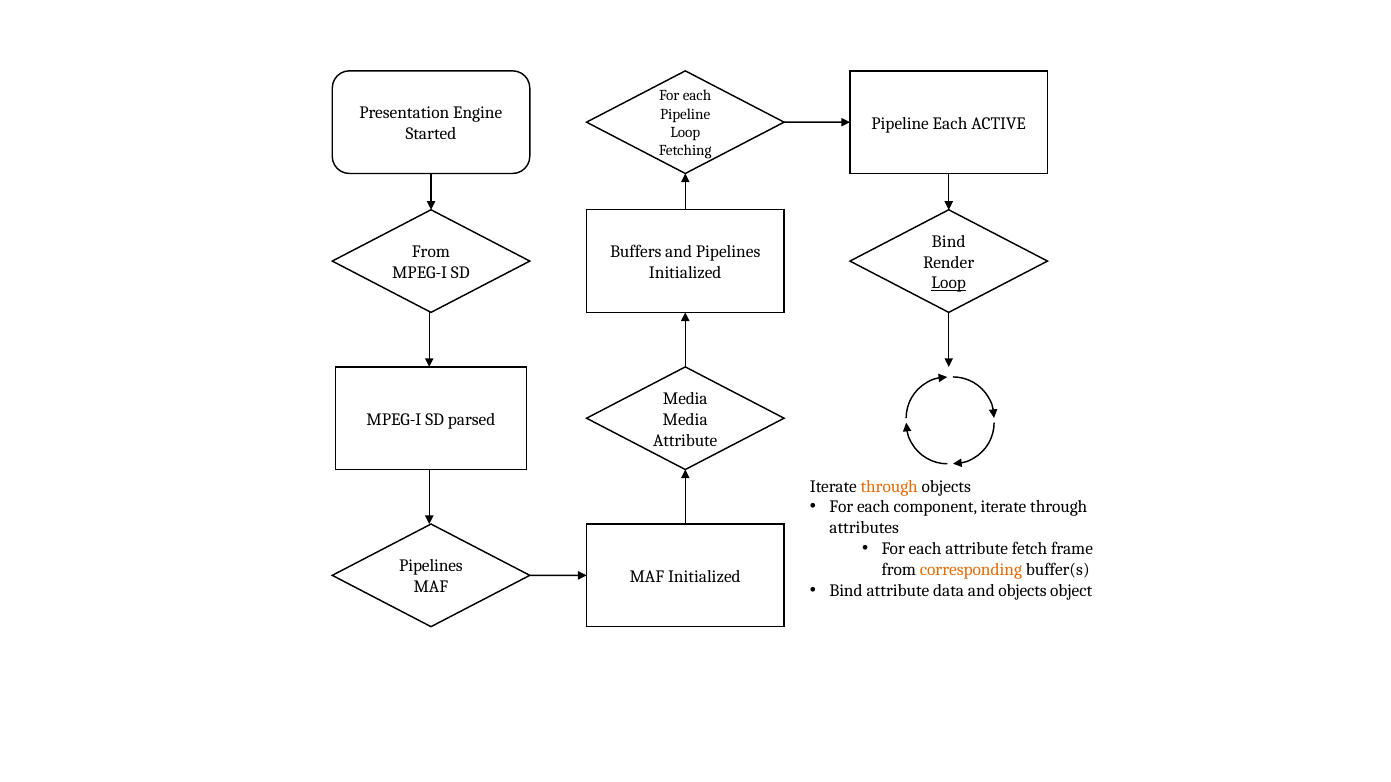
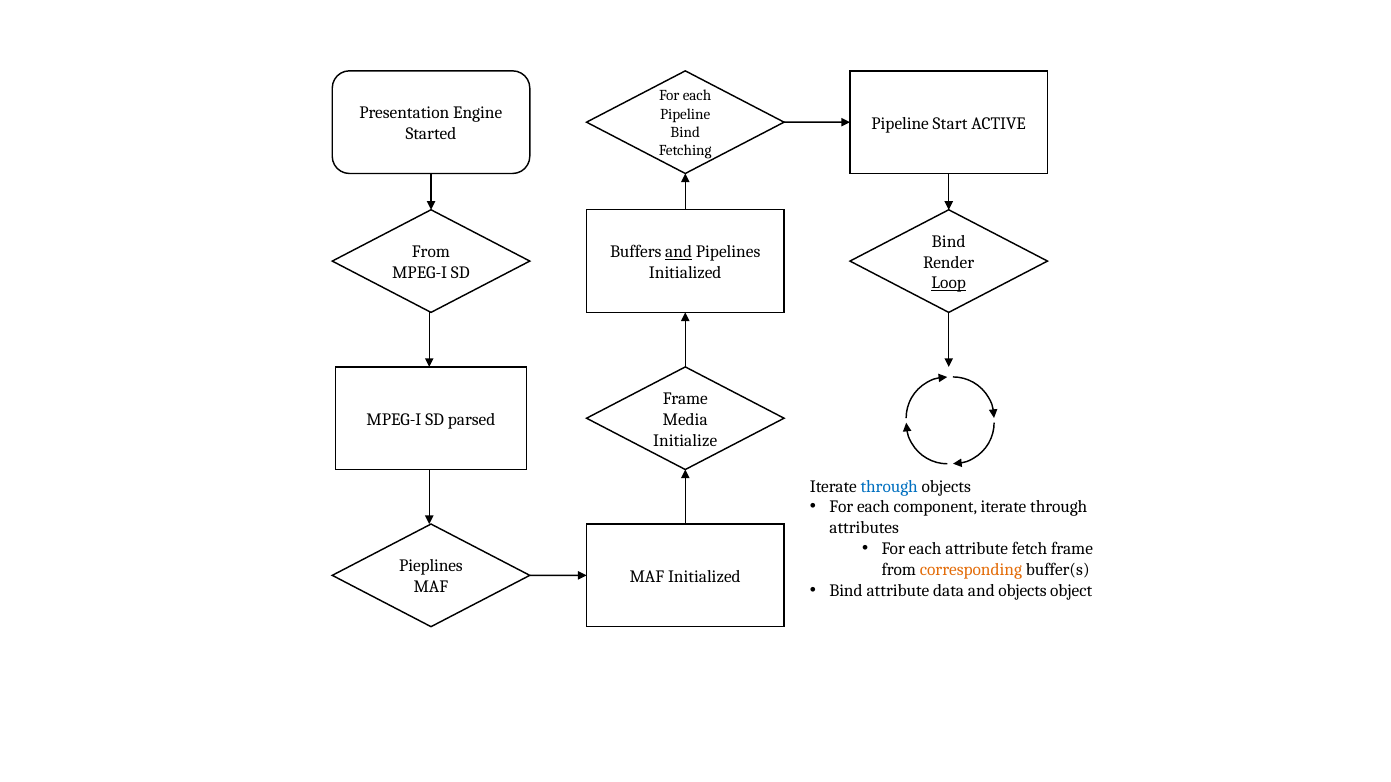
Pipeline Each: Each -> Start (950, 123)
Loop: Loop -> Bind (685, 132)
and underline: none -> present (679, 252)
Media: Media -> Frame (685, 399)
Attribute: Attribute -> Initialize (685, 441)
through colour: orange -> blue (889, 487)
Pipelines: Pipelines -> Pieplines (431, 566)
